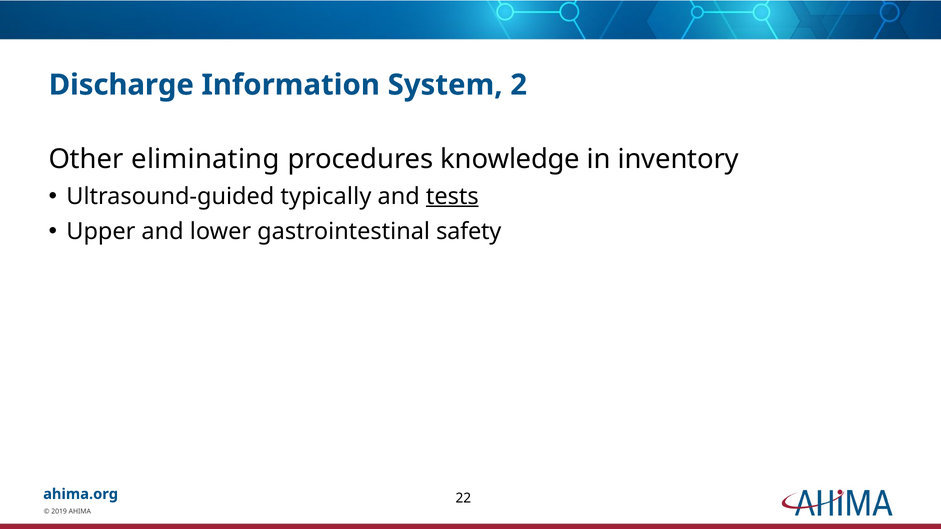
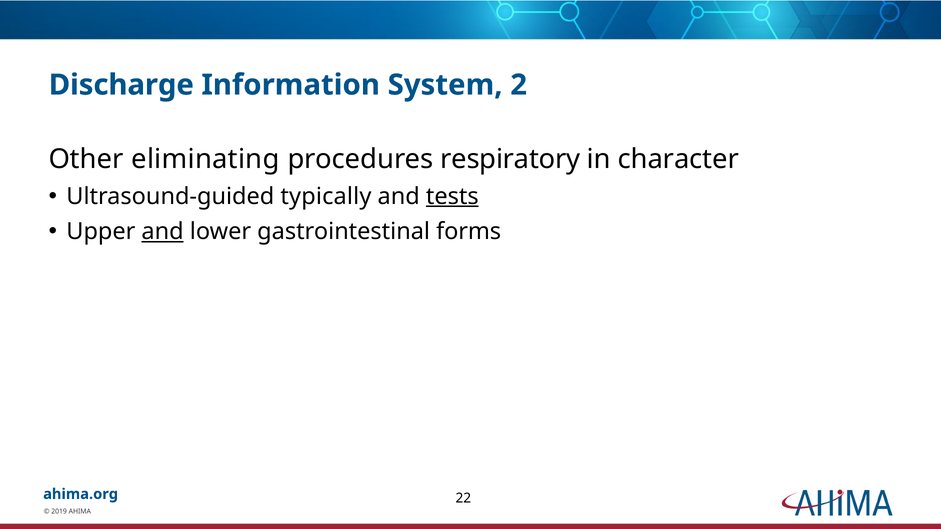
knowledge: knowledge -> respiratory (510, 159)
inventory: inventory -> character (678, 159)
and underline: none -> present (163, 232)
safety: safety -> forms (469, 232)
